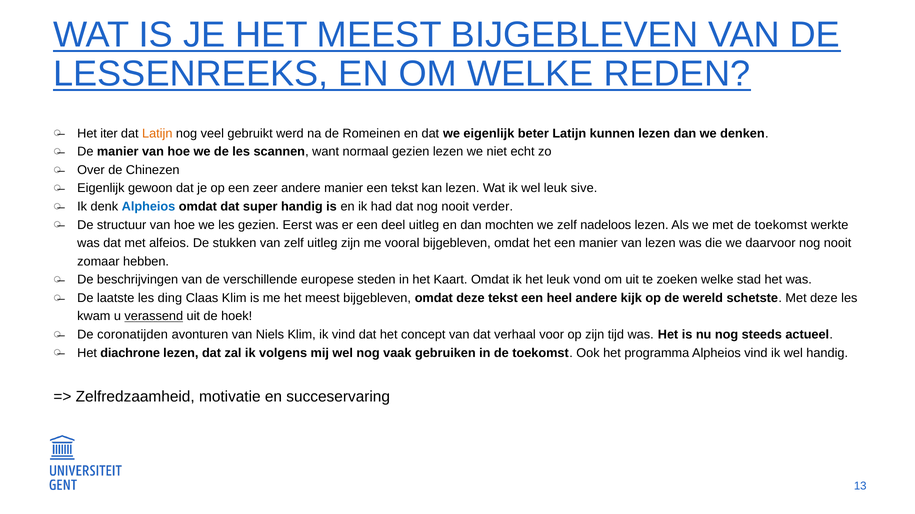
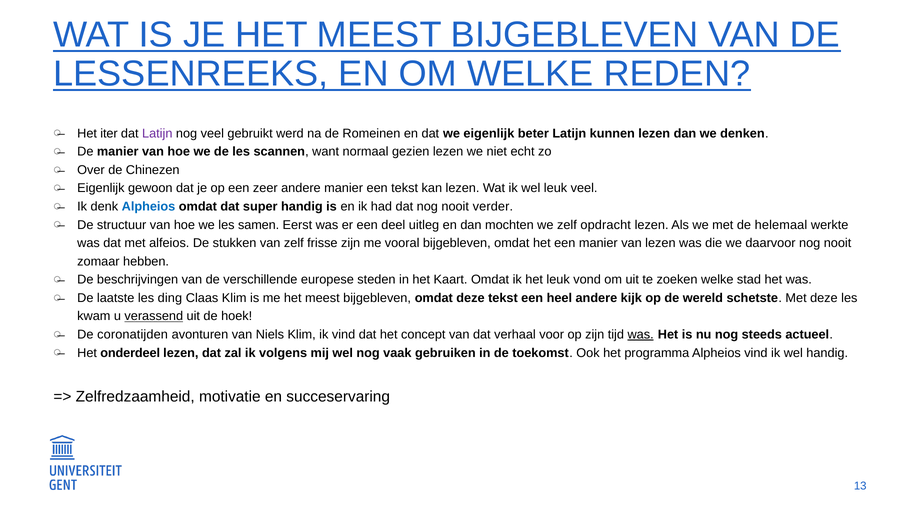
Latijn colour: orange -> purple (157, 134)
leuk sive: sive -> veel (584, 188)
les gezien: gezien -> samen (259, 225)
nadeloos: nadeloos -> opdracht (606, 225)
met de toekomst: toekomst -> helemaal (781, 225)
zelf uitleg: uitleg -> frisse (322, 243)
was underline: none -> present (641, 335)
diachrone: diachrone -> onderdeel (130, 353)
